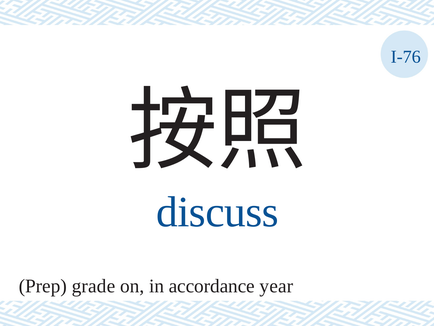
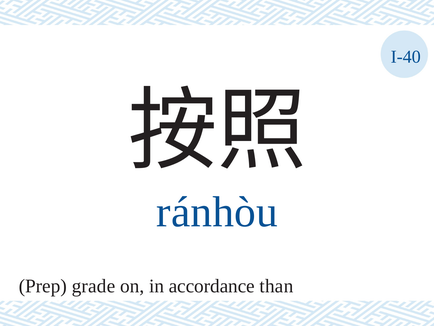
I-76: I-76 -> I-40 (406, 57)
discuss: discuss -> ránhòu (217, 212)
year: year -> than (276, 286)
